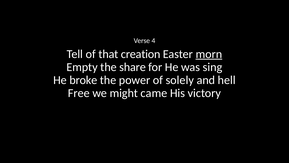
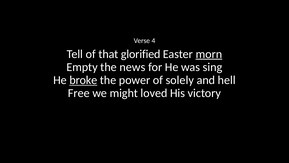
creation: creation -> glorified (141, 54)
share: share -> news (132, 67)
broke underline: none -> present (83, 80)
came: came -> loved (154, 93)
